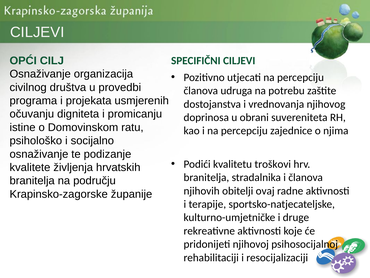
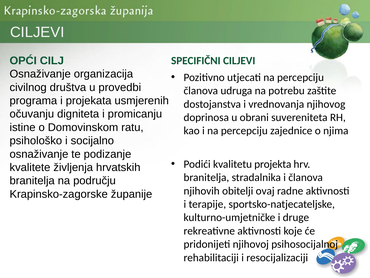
troškovi: troškovi -> projekta (273, 164)
